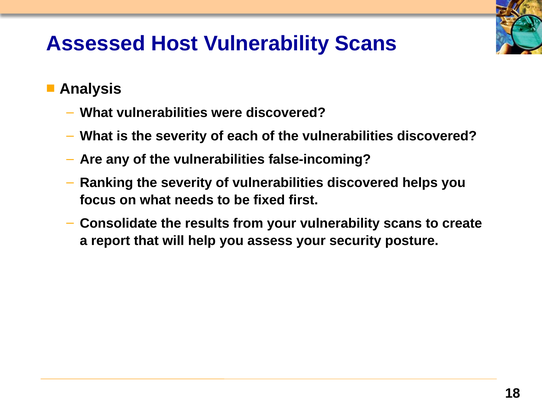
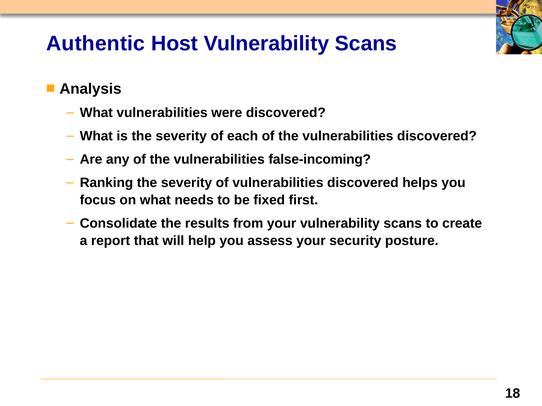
Assessed: Assessed -> Authentic (96, 44)
